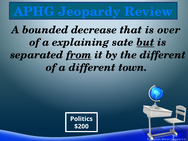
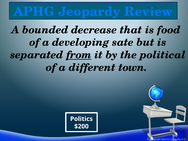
over: over -> food (169, 30)
explaining: explaining -> developing (81, 42)
but underline: present -> none (145, 42)
the different: different -> political (163, 55)
